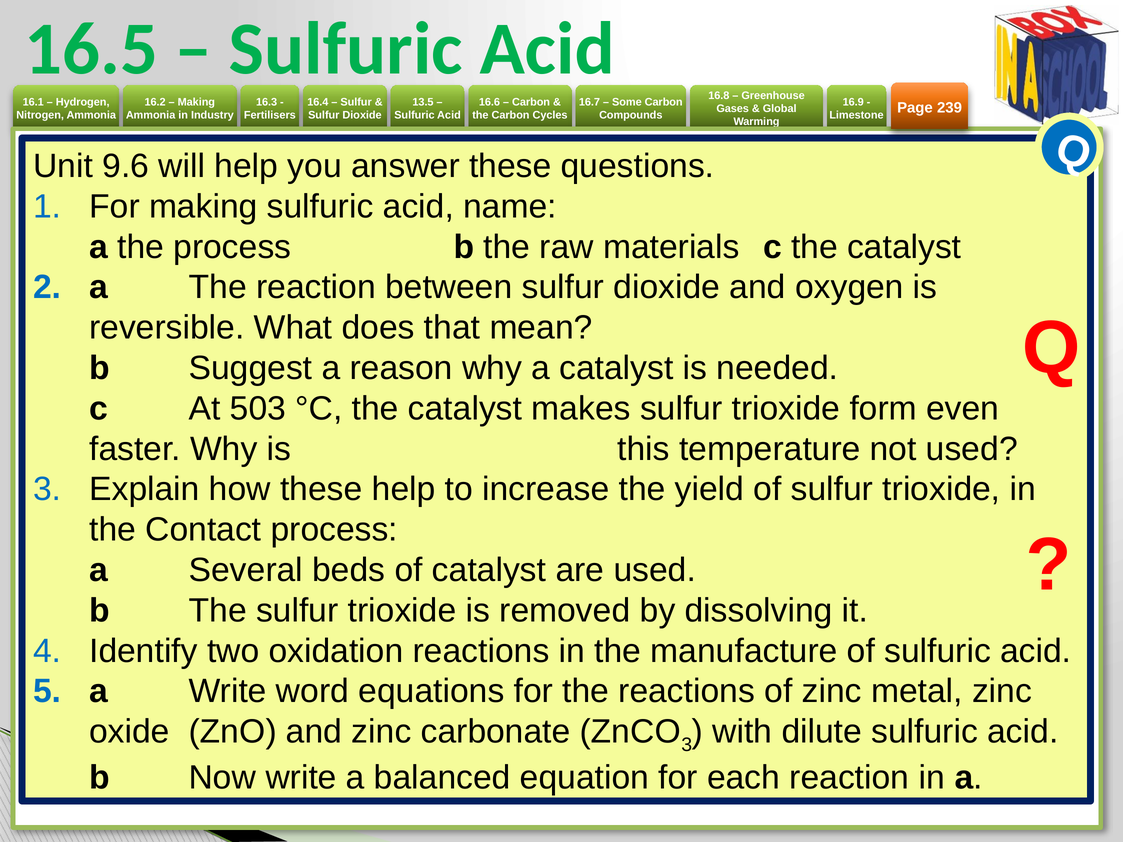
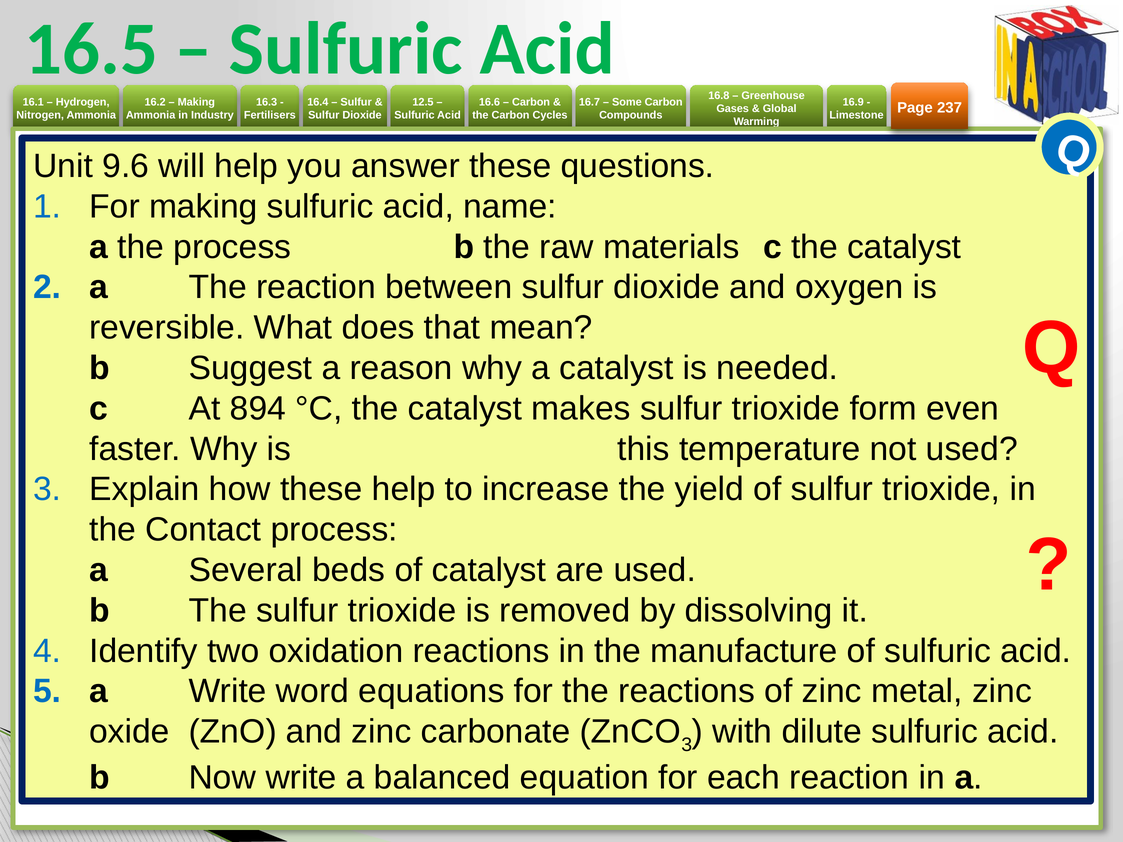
13.5: 13.5 -> 12.5 (423, 102)
239: 239 -> 237 (950, 108)
503: 503 -> 894 (258, 409)
